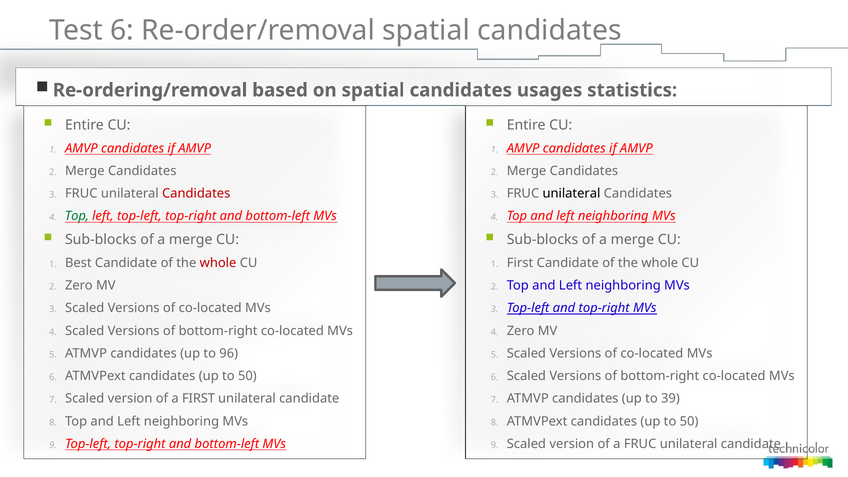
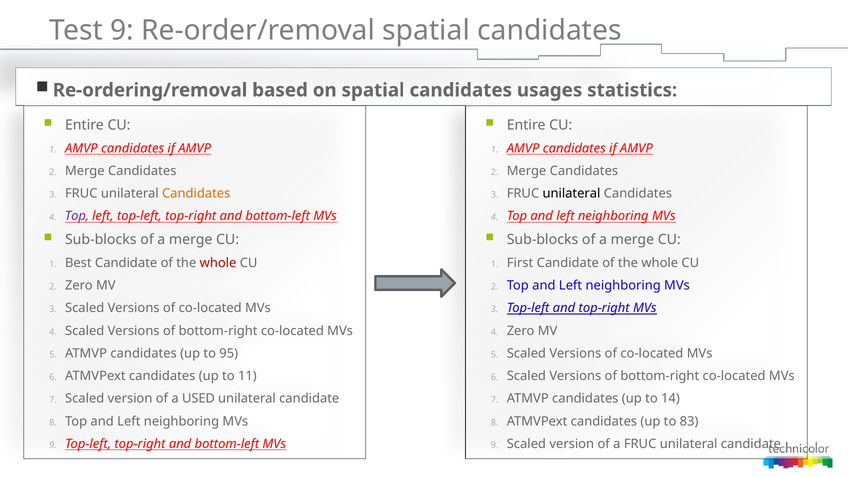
Test 6: 6 -> 9 (122, 30)
Candidates colour: red -> orange (196, 194)
Top colour: green -> purple (77, 216)
96: 96 -> 95 (229, 353)
50: 50 -> 11 (247, 376)
a FIRST: FIRST -> USED (199, 399)
39: 39 -> 14 (670, 399)
50: 50 -> 83 (689, 421)
